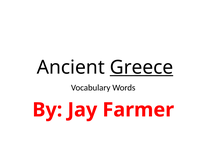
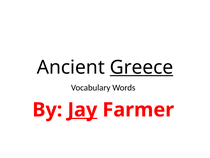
Jay underline: none -> present (82, 110)
